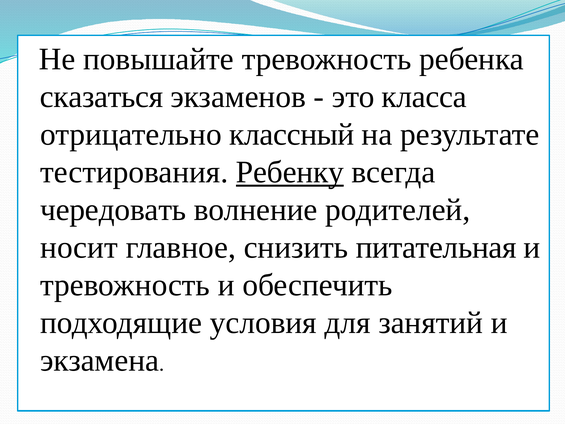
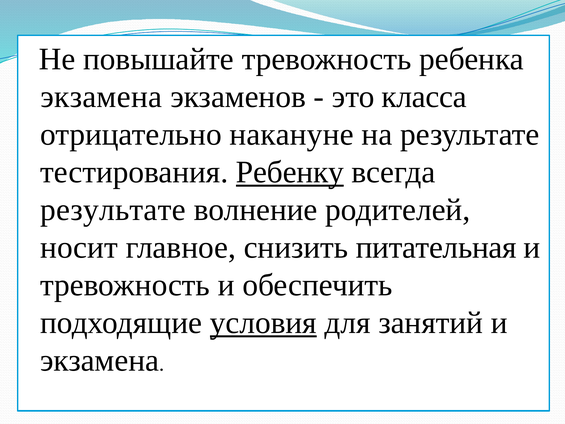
сказаться: сказаться -> экзамена (101, 97)
классный: классный -> накануне (292, 134)
чередовать: чередовать -> результате (113, 210)
условия underline: none -> present (263, 323)
